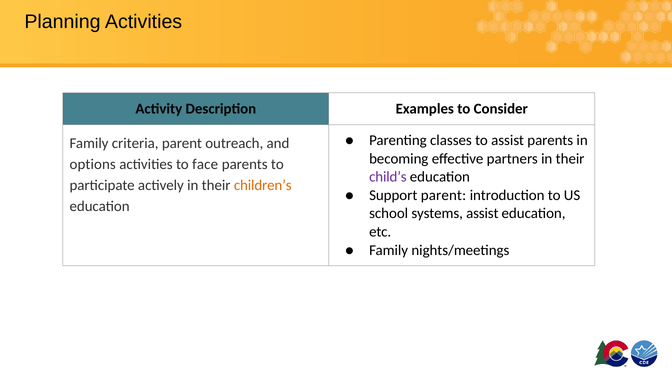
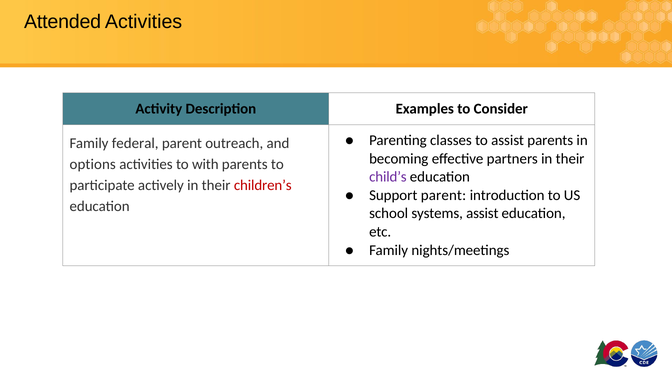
Planning: Planning -> Attended (63, 22)
criteria: criteria -> federal (135, 143)
face: face -> with (205, 164)
children’s colour: orange -> red (263, 185)
